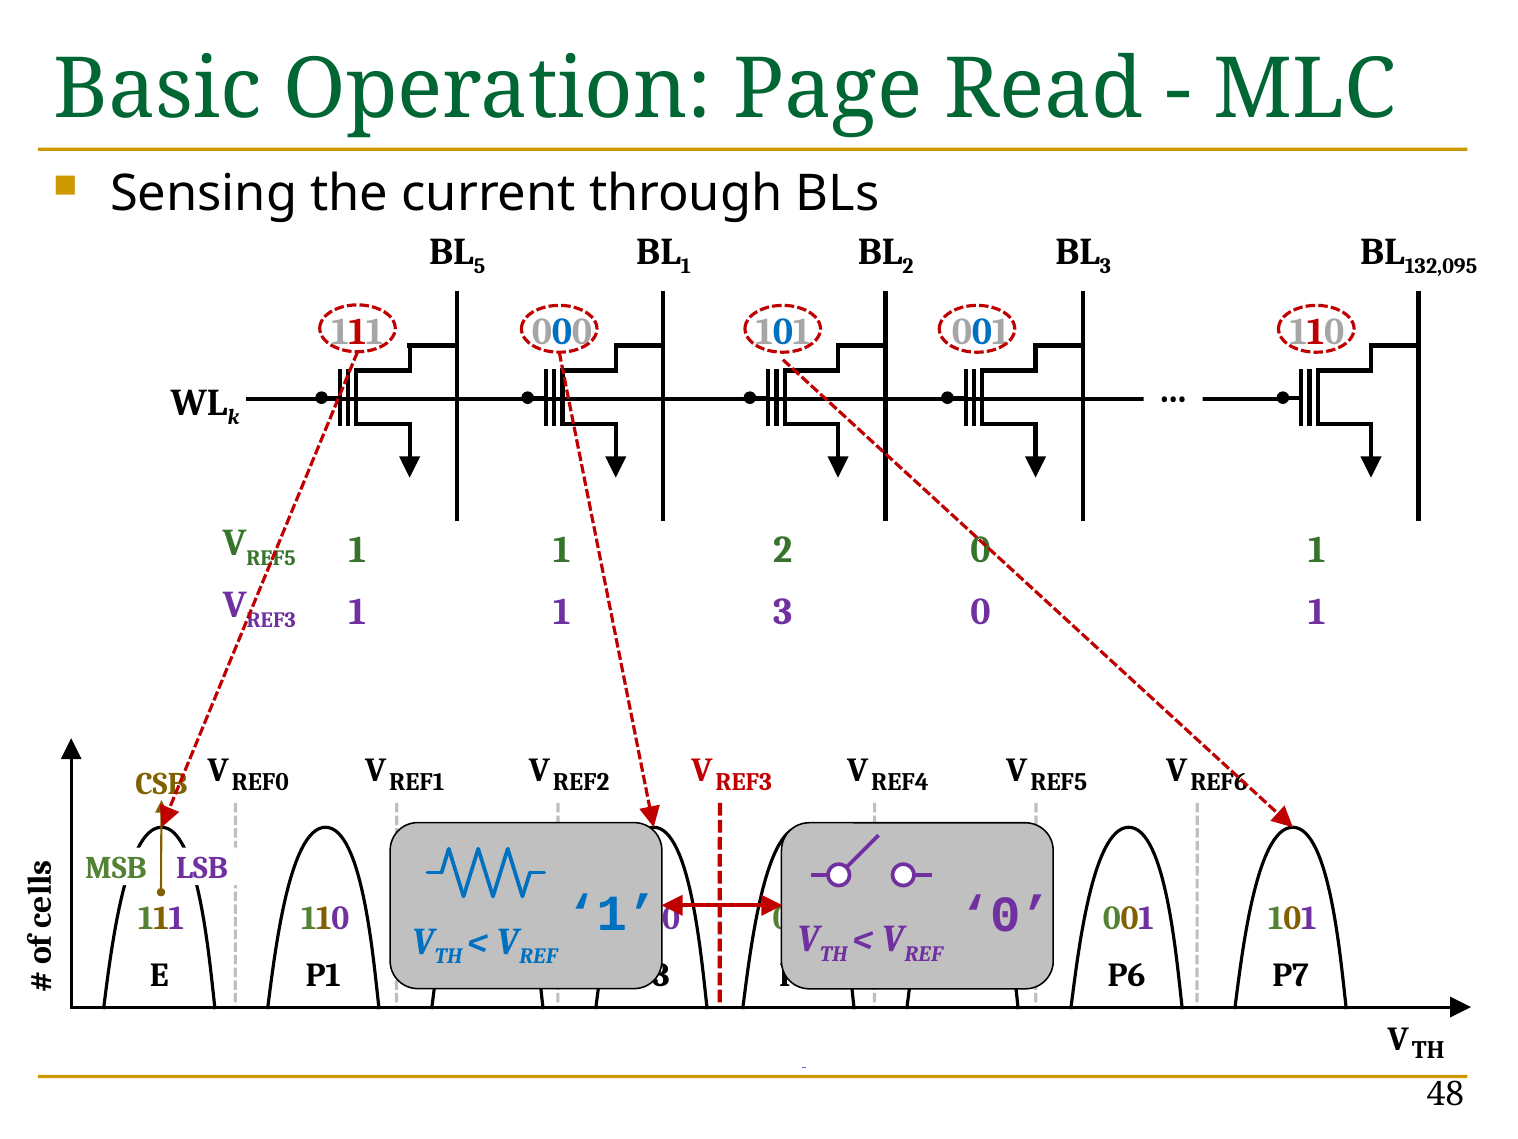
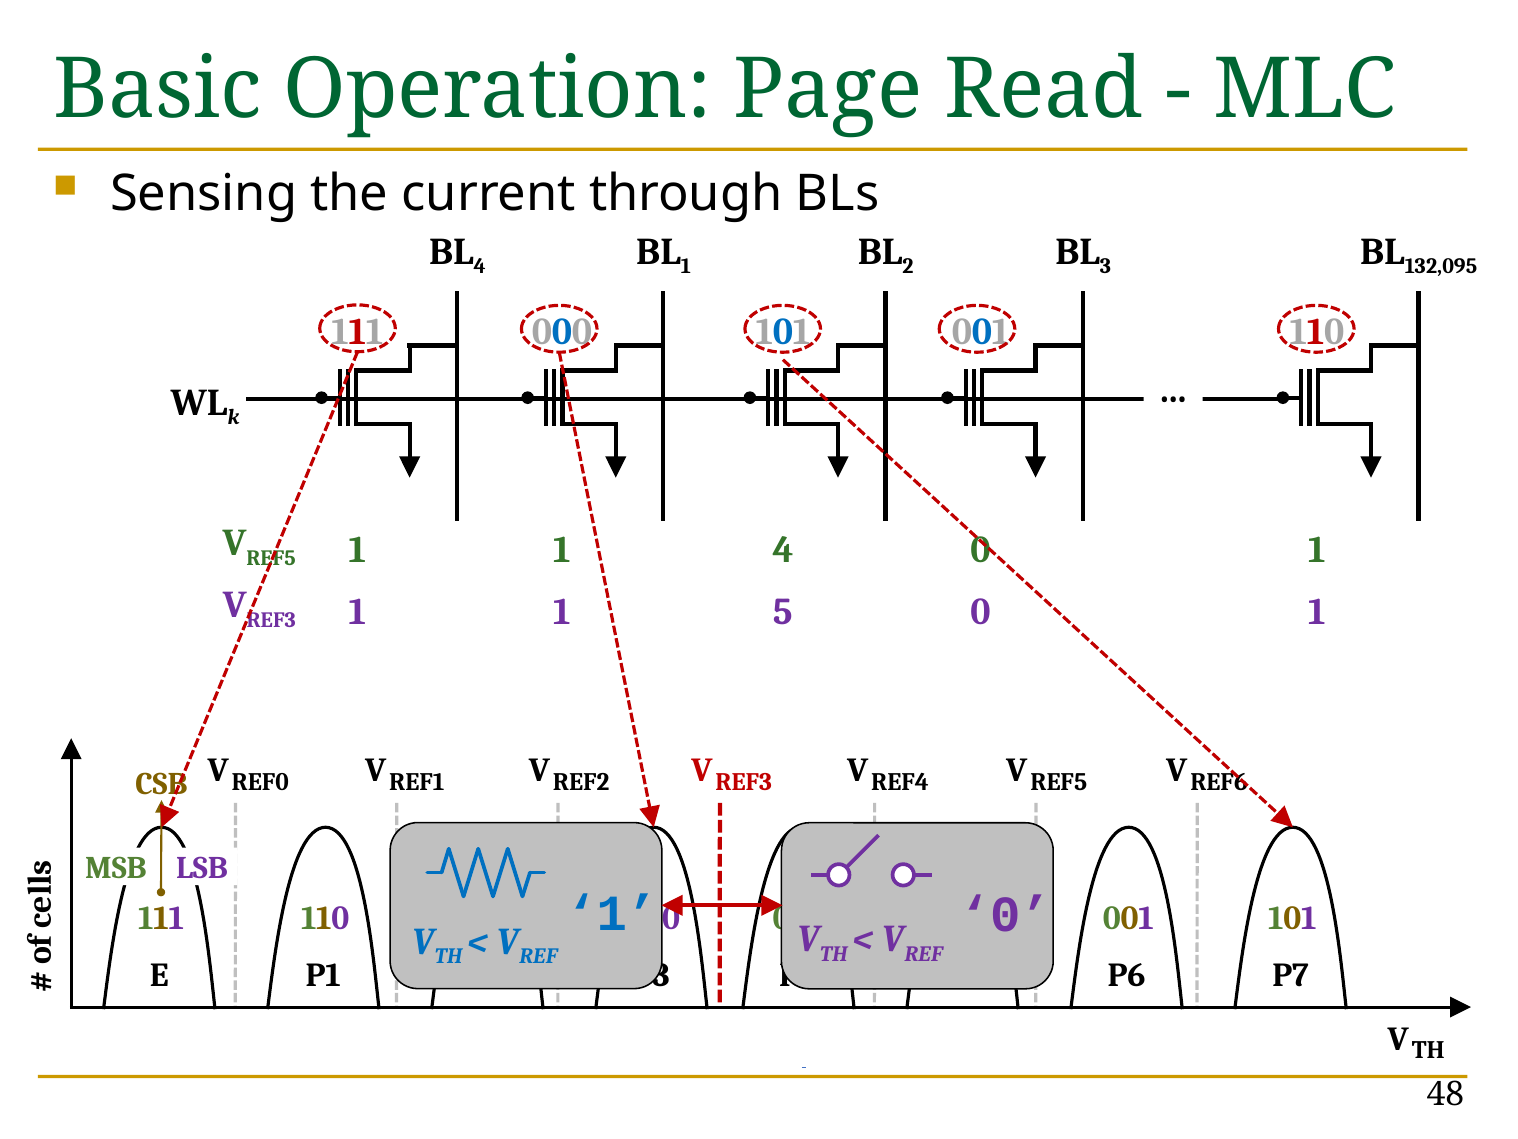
5: 5 -> 4 (480, 266)
1 2: 2 -> 4 (783, 550)
1 3: 3 -> 5 (783, 612)
